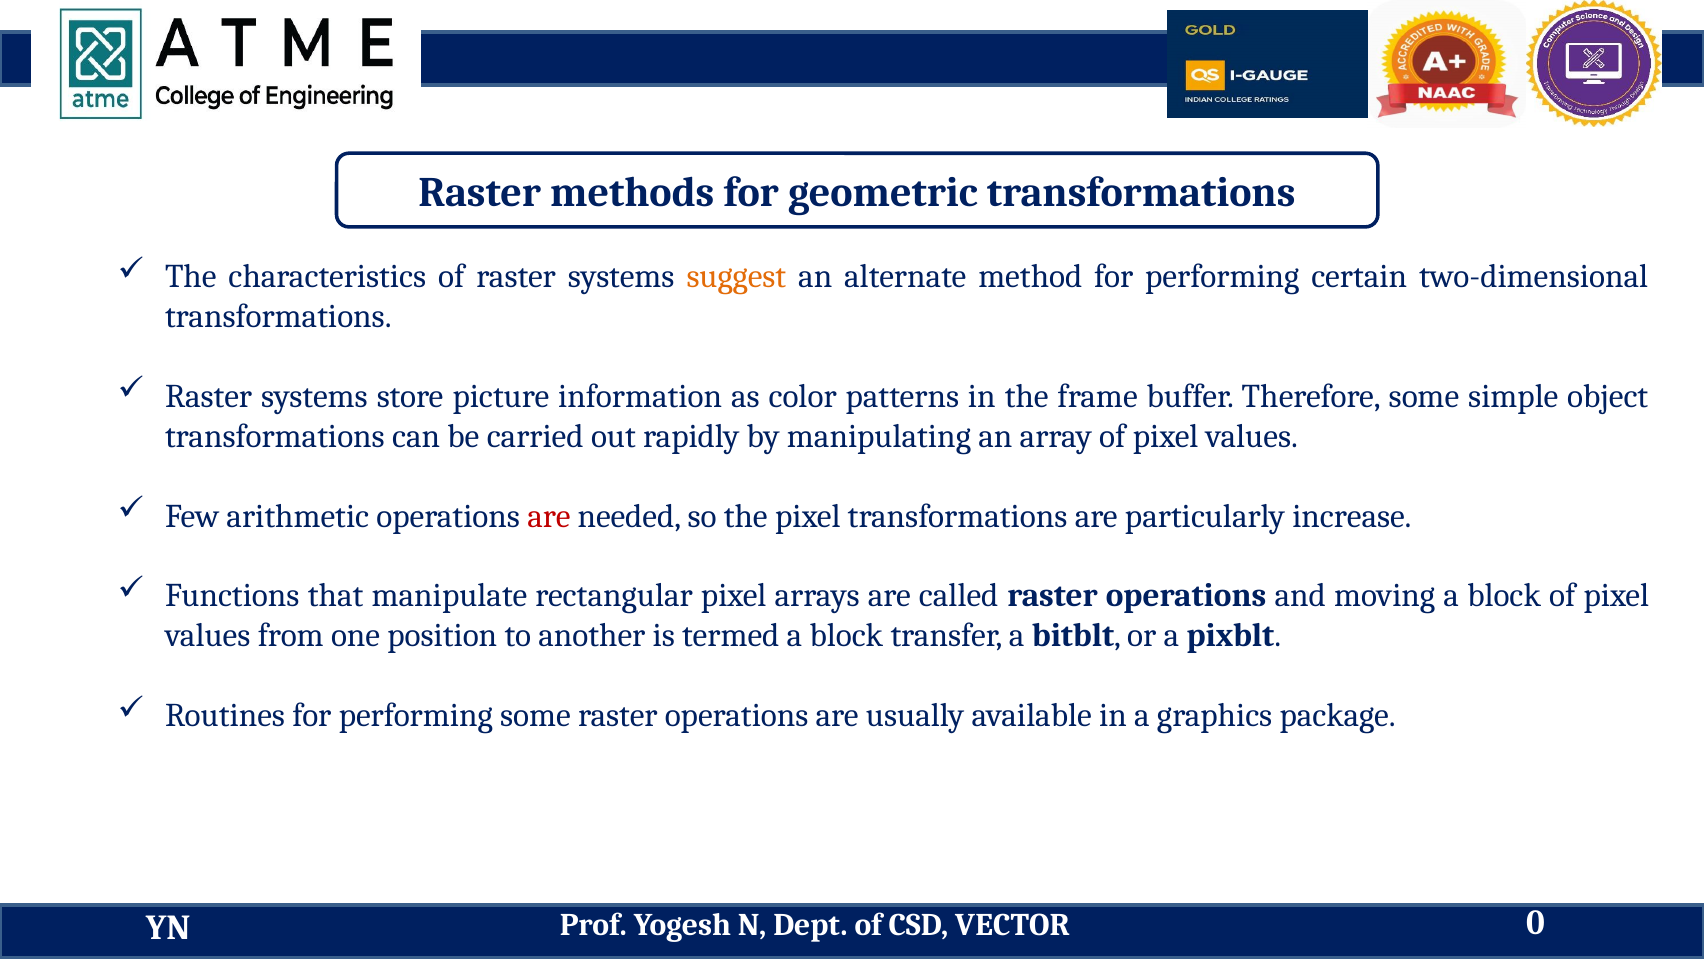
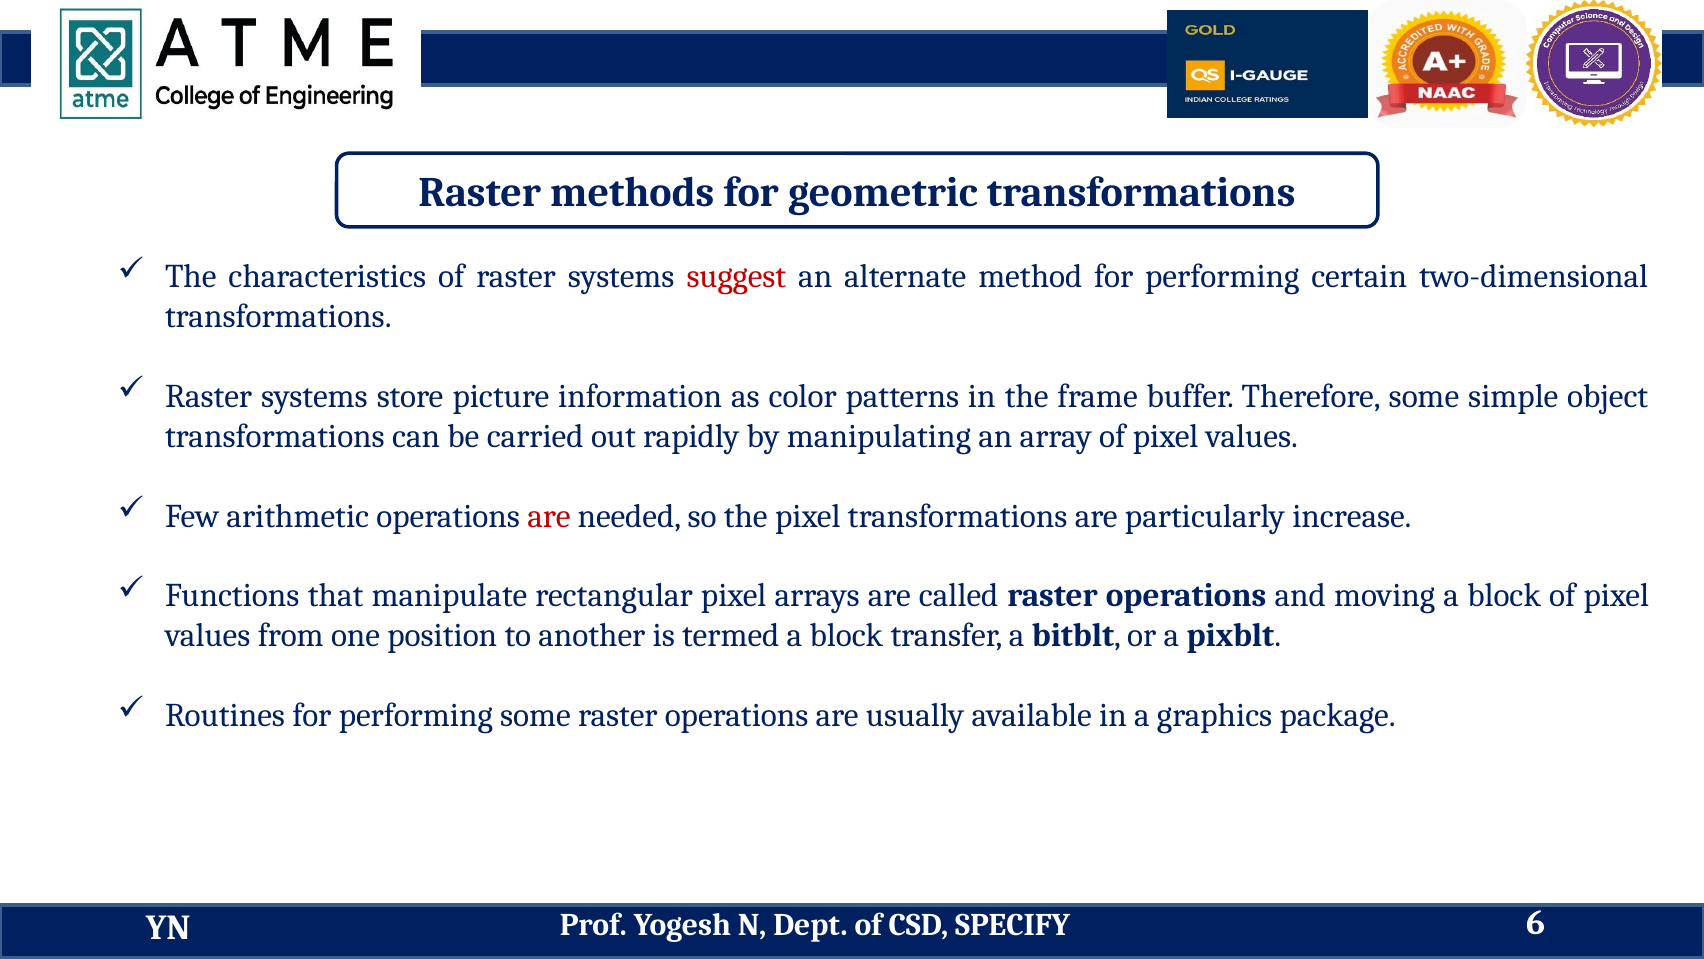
suggest colour: orange -> red (736, 276)
VECTOR: VECTOR -> SPECIFY (1013, 924)
0: 0 -> 6 (1536, 922)
